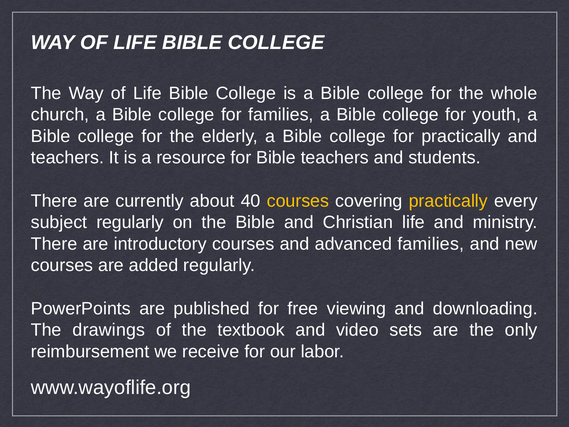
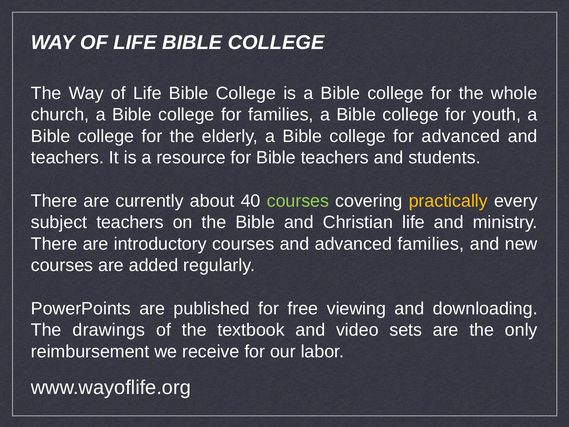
for practically: practically -> advanced (461, 136)
courses colour: yellow -> light green (298, 201)
subject regularly: regularly -> teachers (130, 222)
